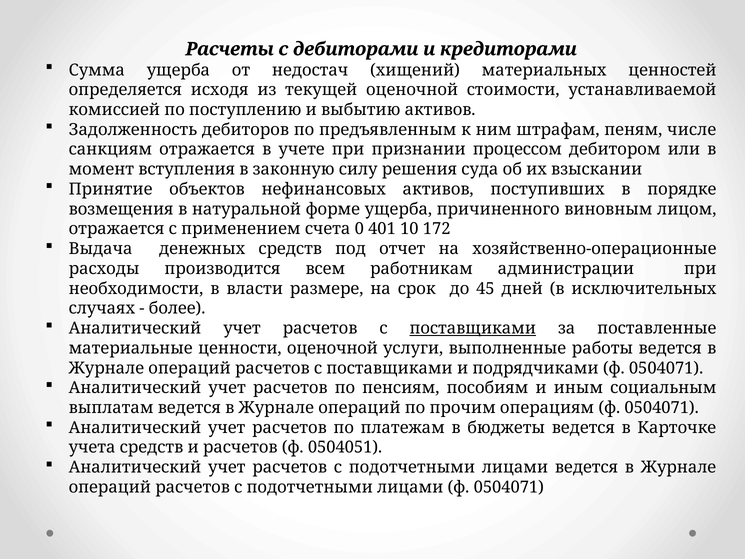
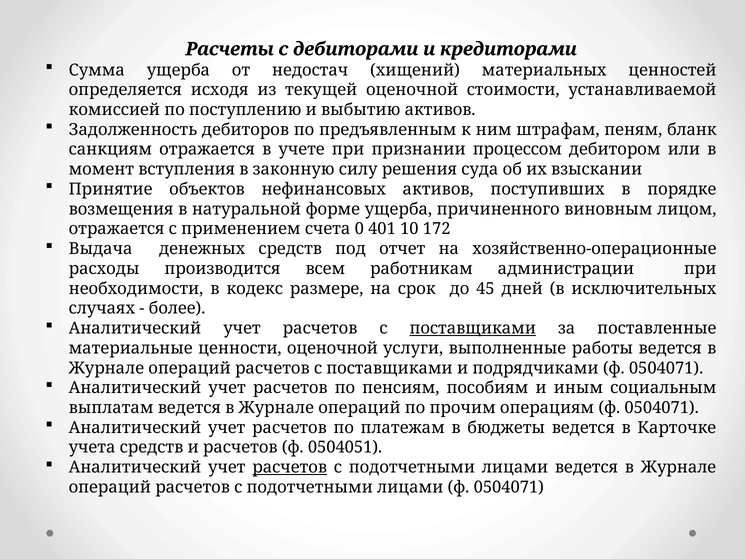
числе: числе -> бланк (692, 130)
власти: власти -> кодекс (255, 288)
расчетов underline: none -> present (290, 467)
